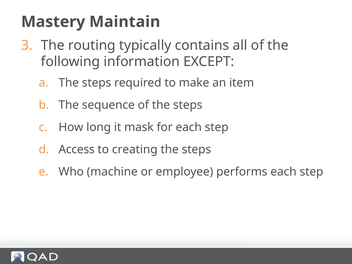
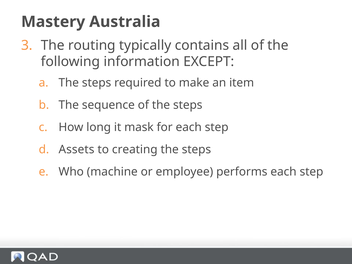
Maintain: Maintain -> Australia (125, 22)
Access: Access -> Assets (76, 150)
